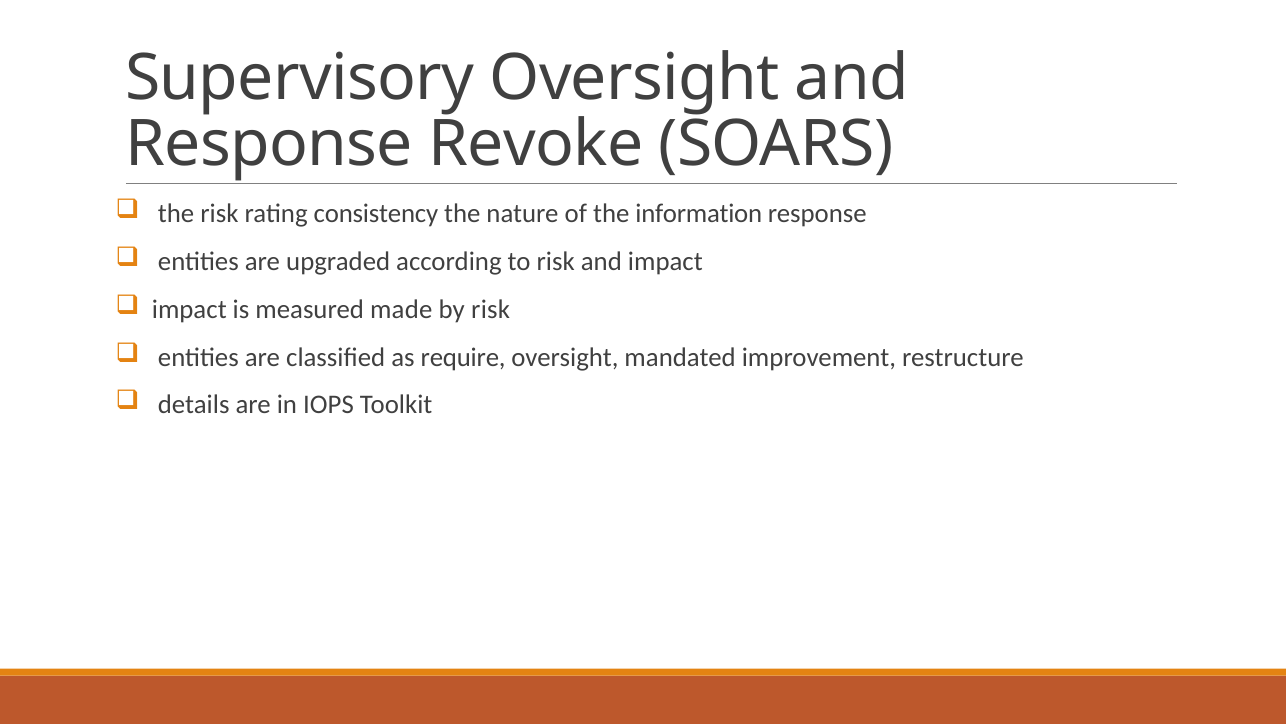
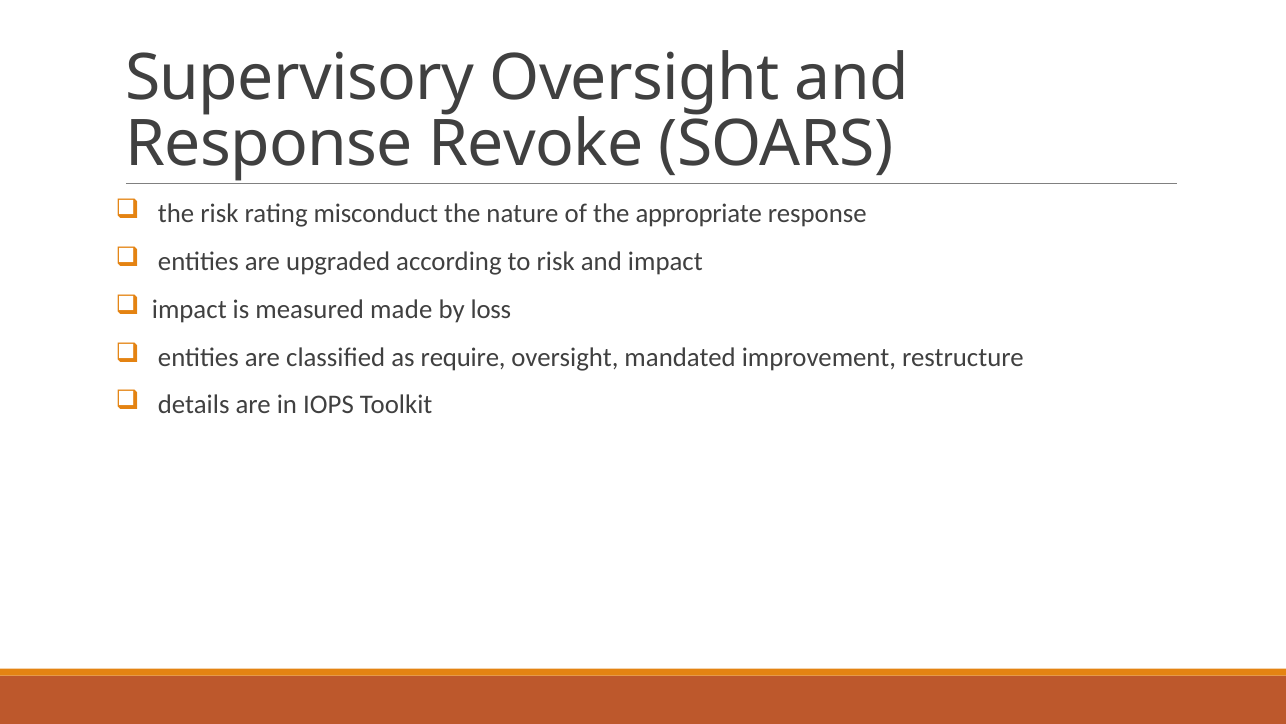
consistency: consistency -> misconduct (376, 214)
information: information -> appropriate (699, 214)
by risk: risk -> loss (491, 309)
